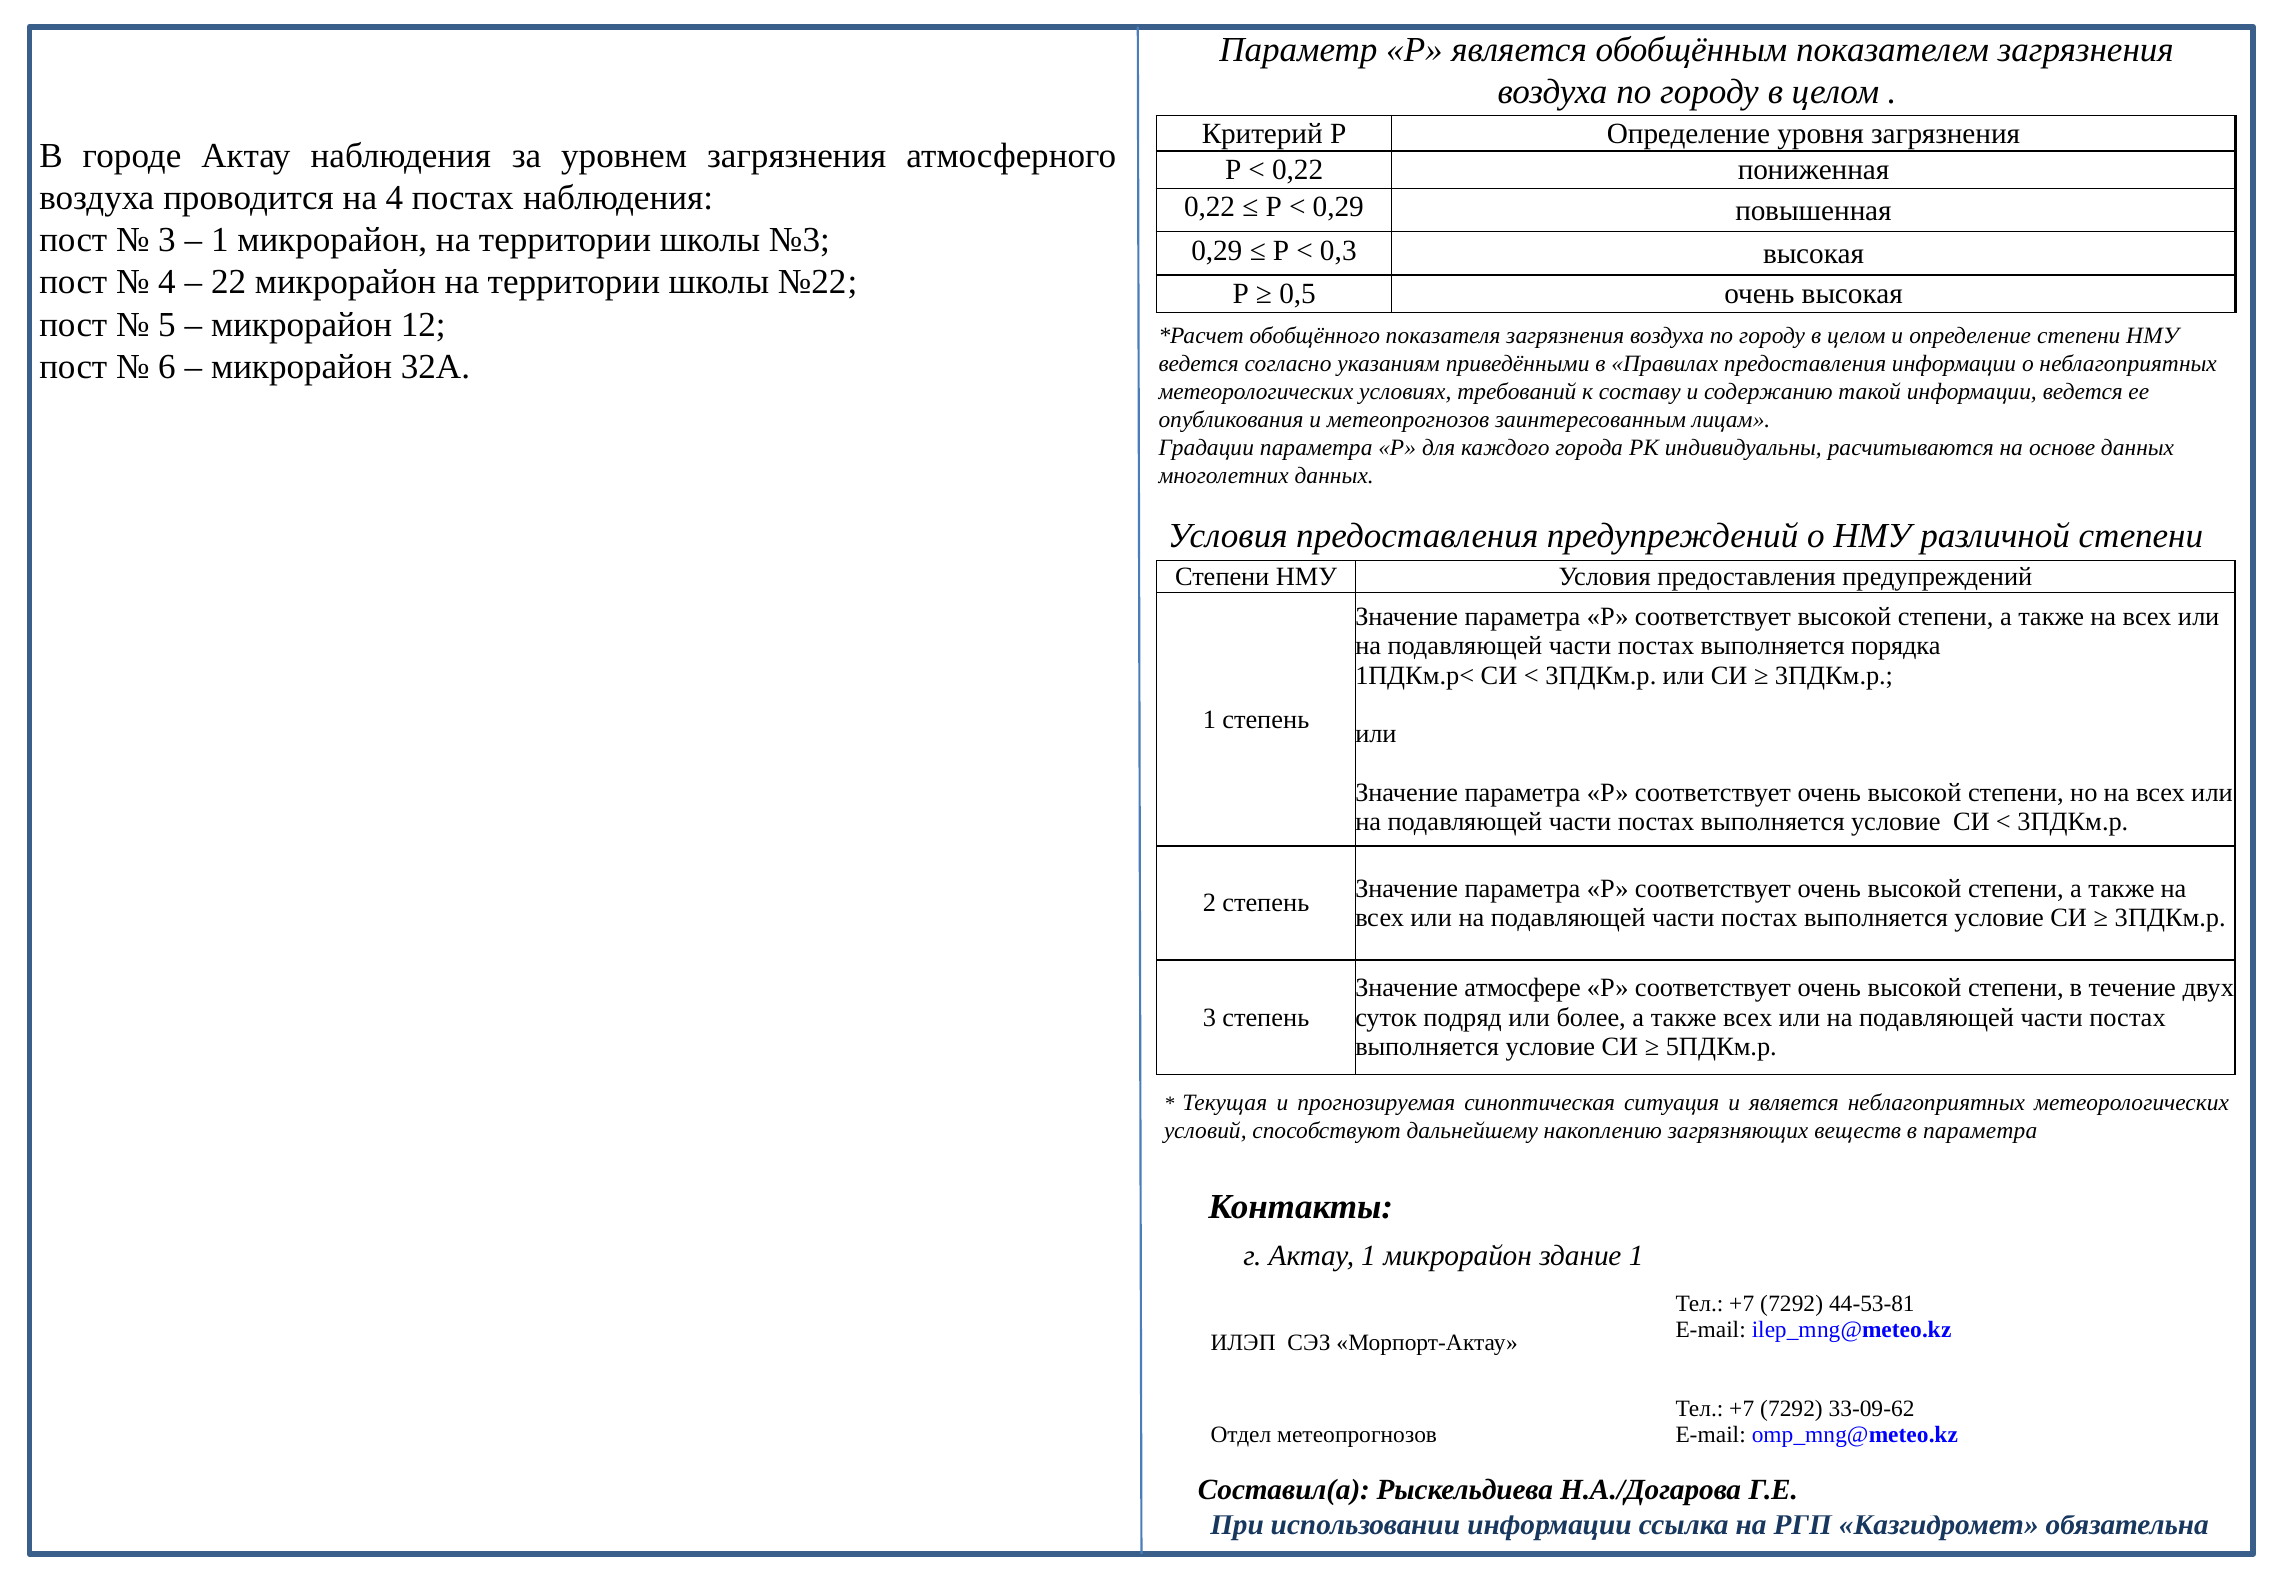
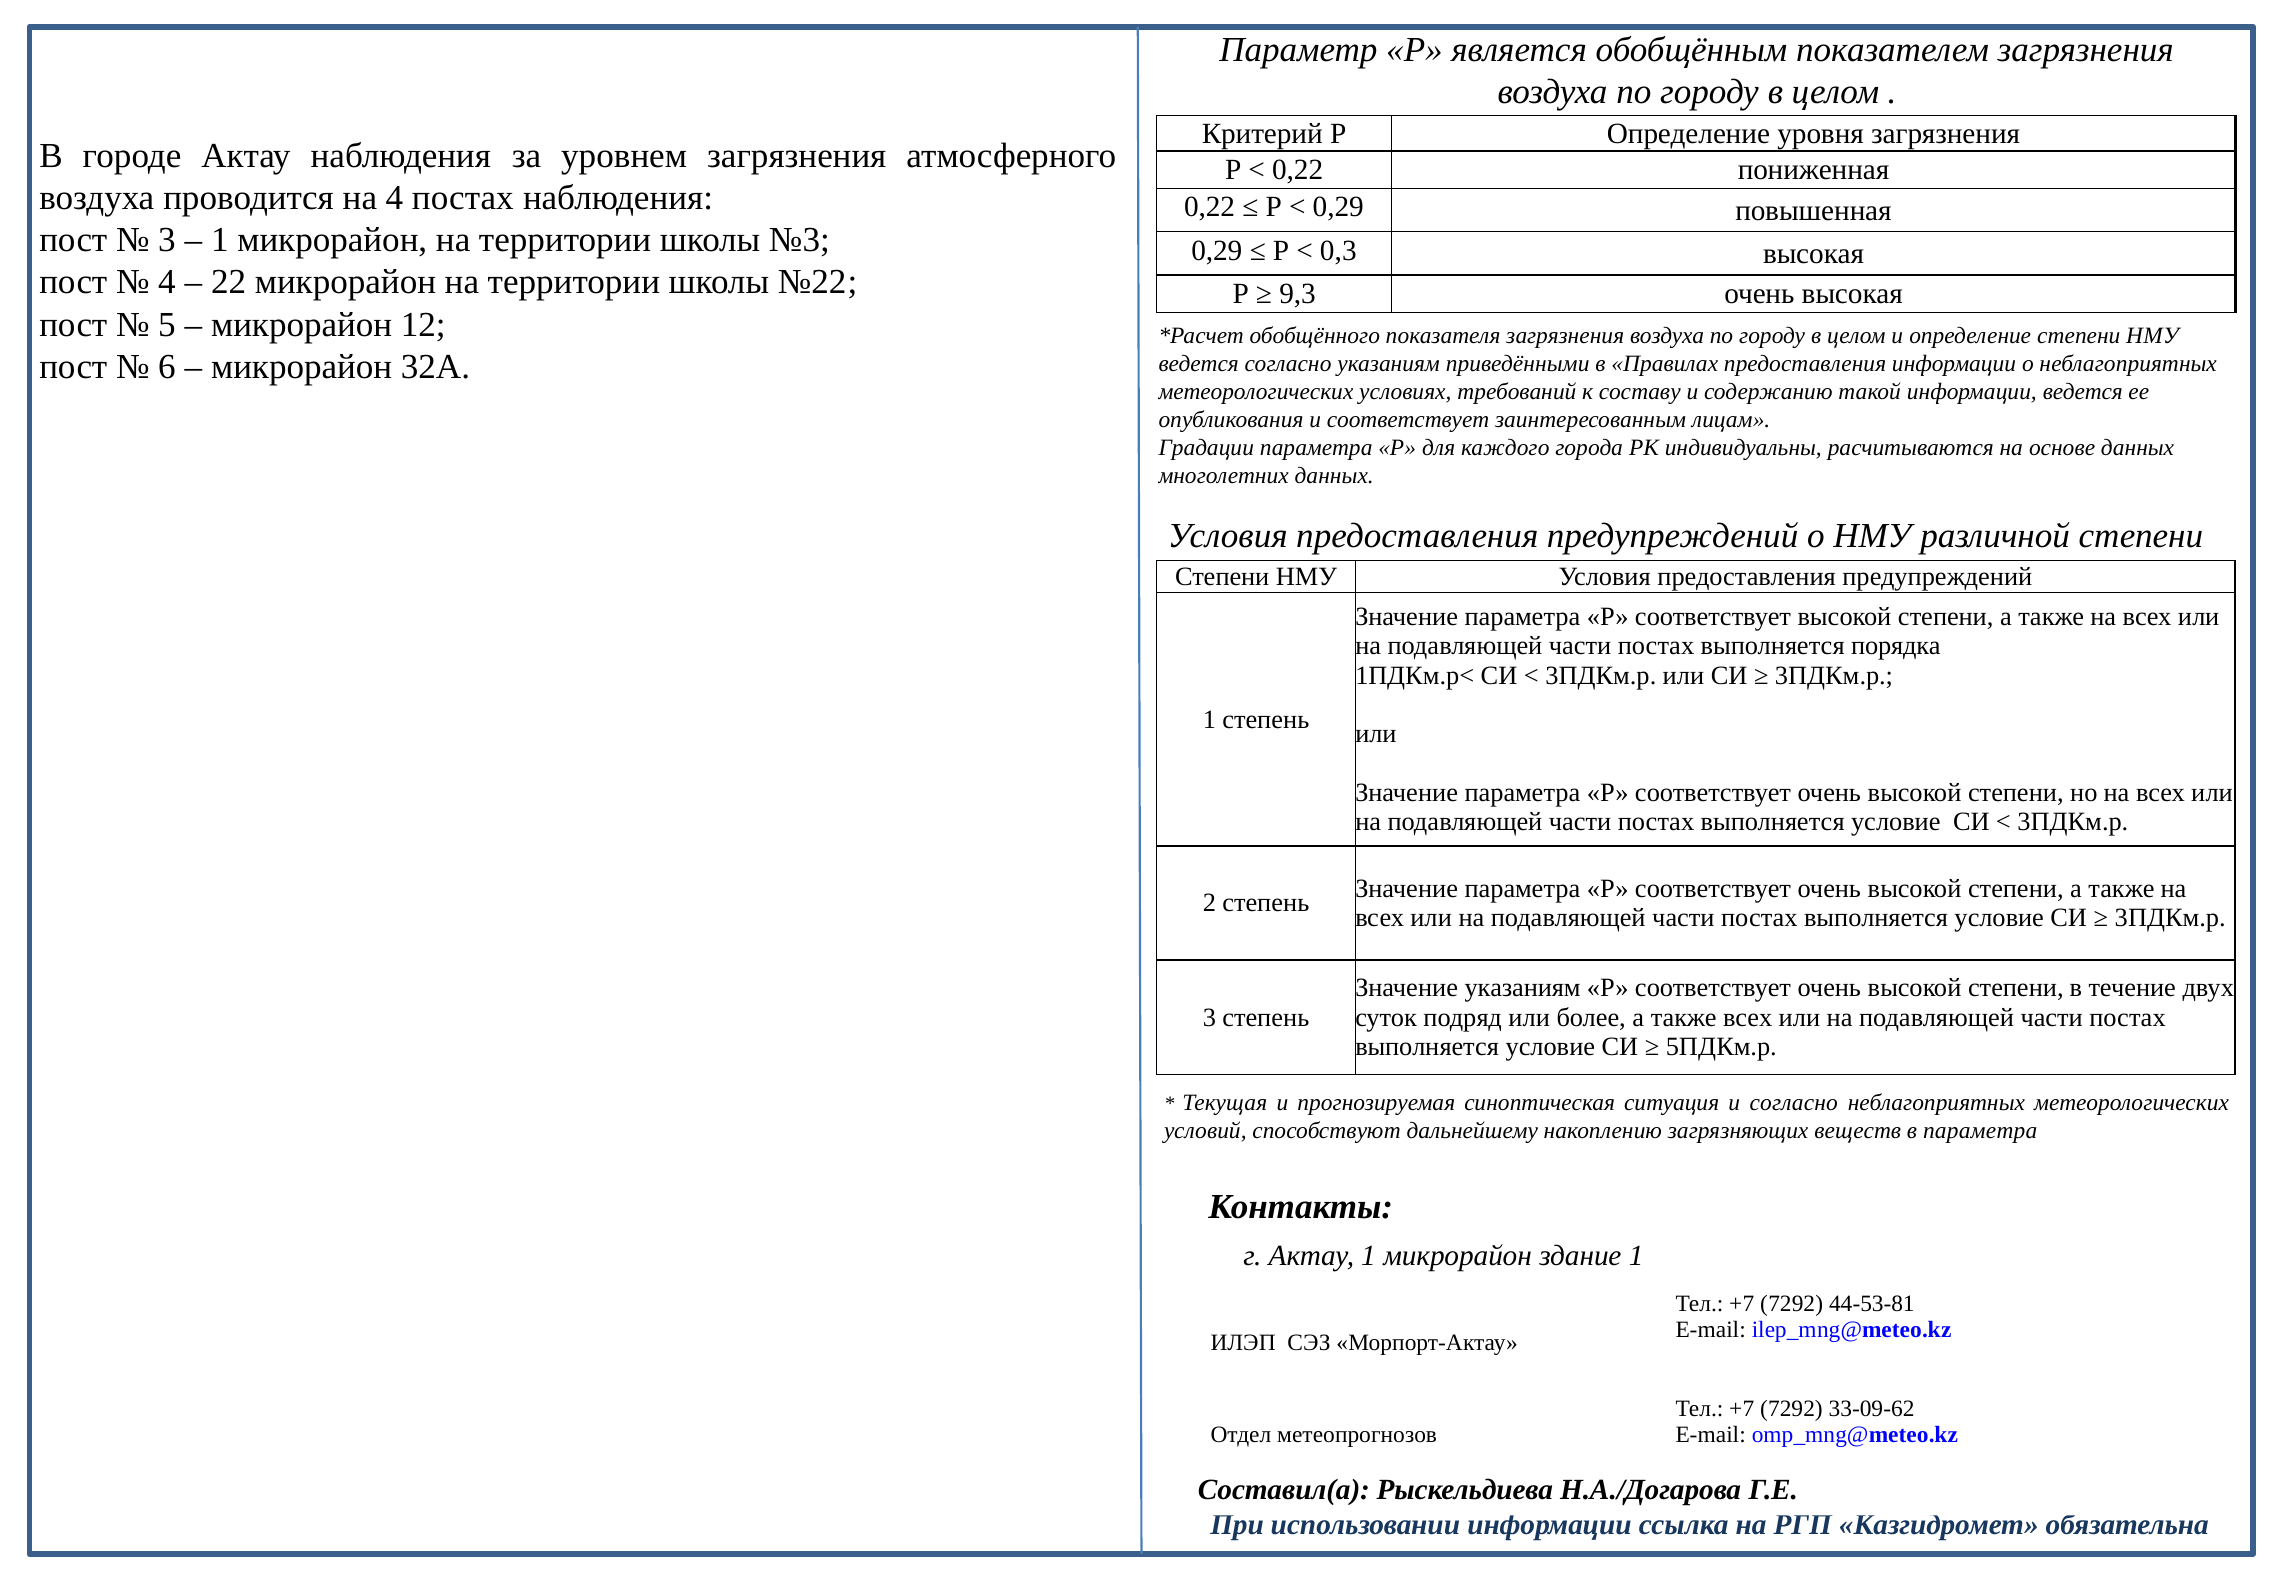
0,5: 0,5 -> 9,3 (1298, 293)
и метеопрогнозов: метеопрогнозов -> соответствует (1408, 419)
Значение атмосфере: атмосфере -> указаниям (1523, 988)
и является: является -> согласно (1794, 1102)
